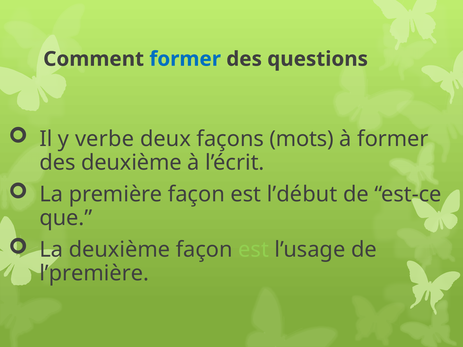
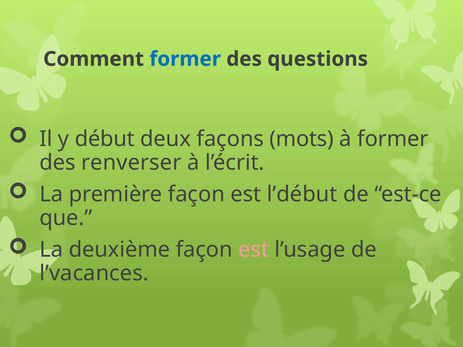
verbe: verbe -> début (105, 139)
des deuxième: deuxième -> renverser (131, 163)
est colour: light green -> pink (254, 250)
l’première: l’première -> l’vacances (94, 273)
